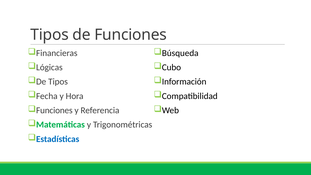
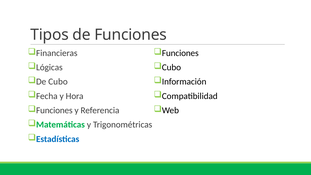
Búsqueda: Búsqueda -> Funciones (180, 53)
De Tipos: Tipos -> Cubo (58, 82)
